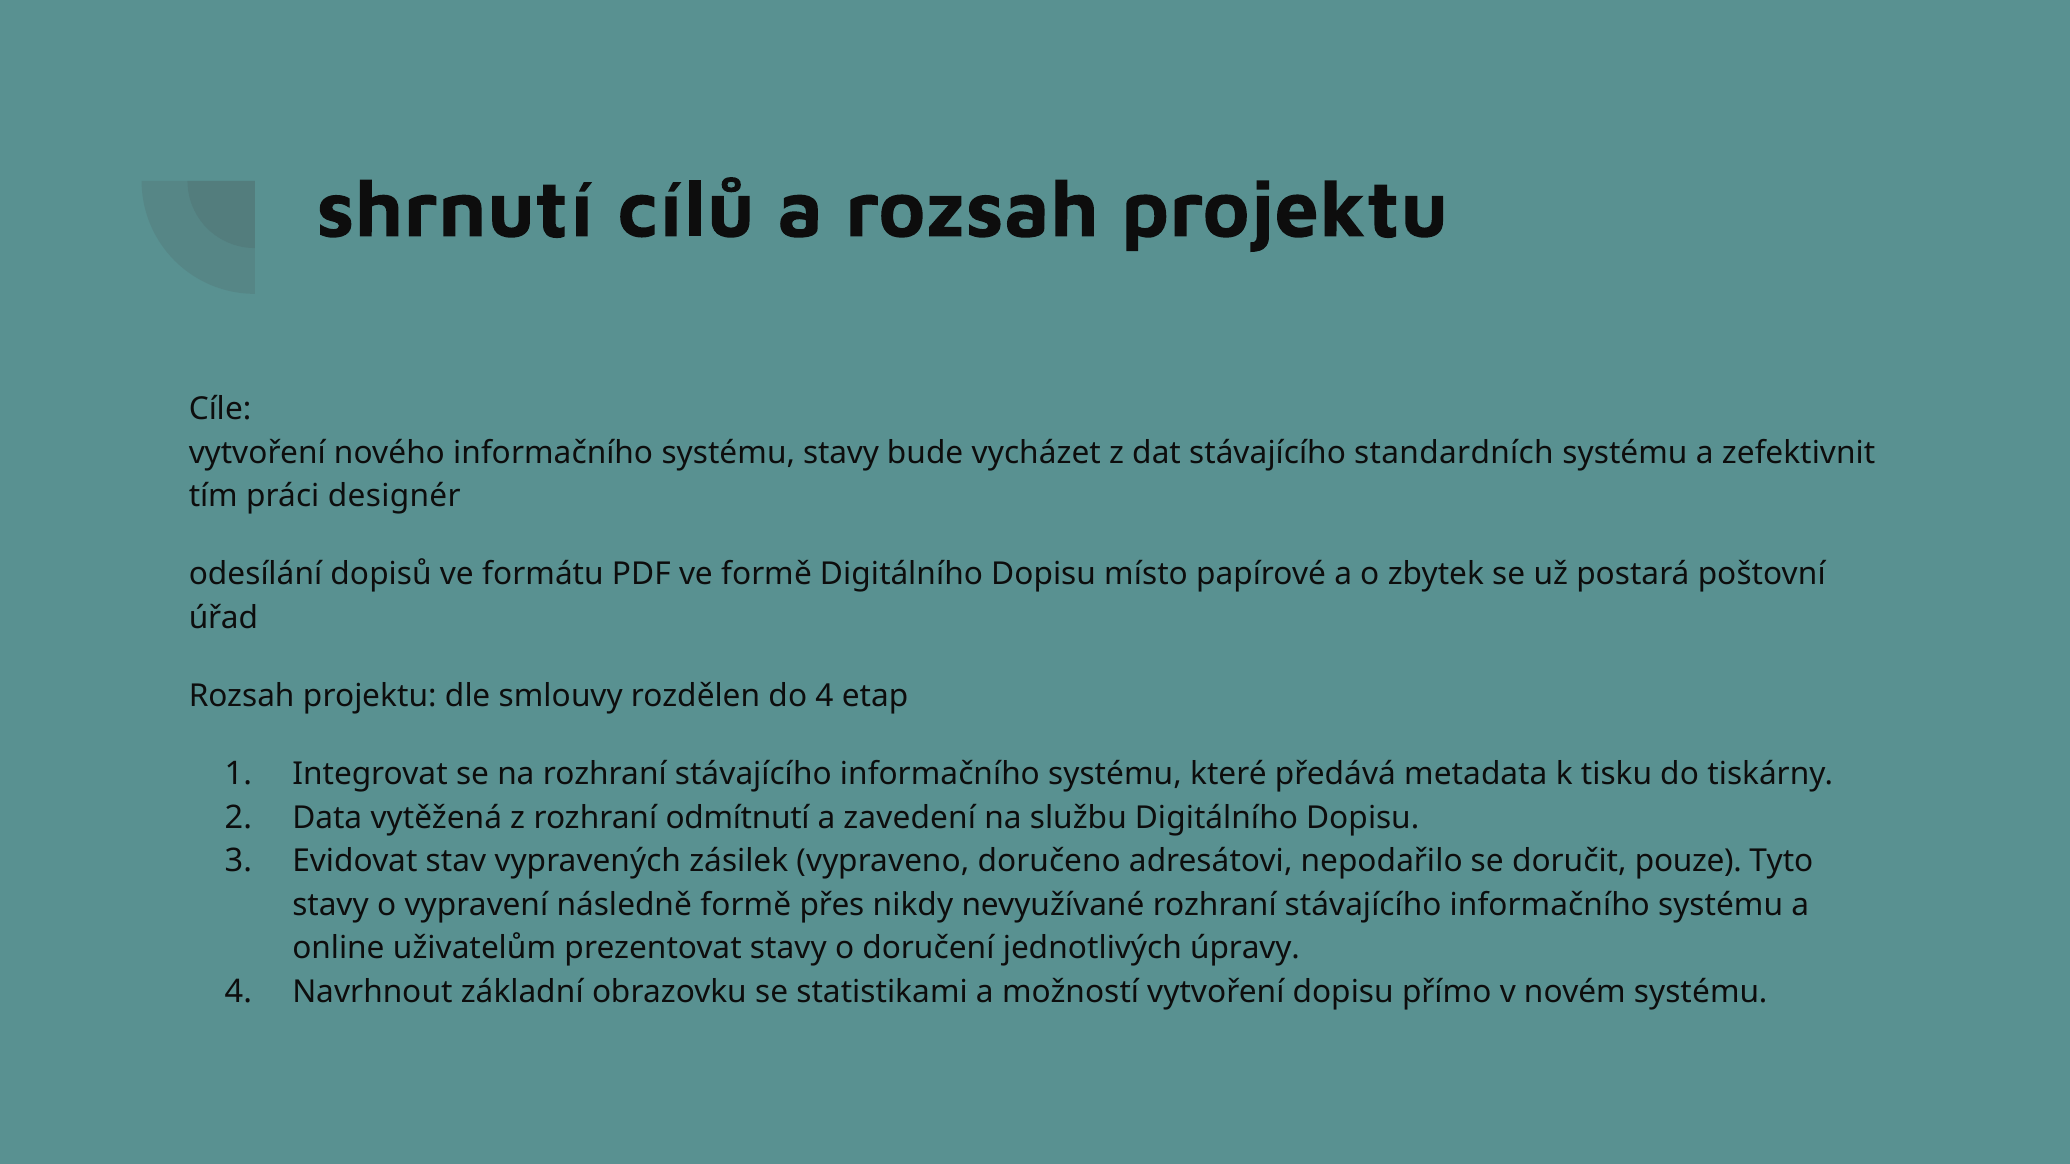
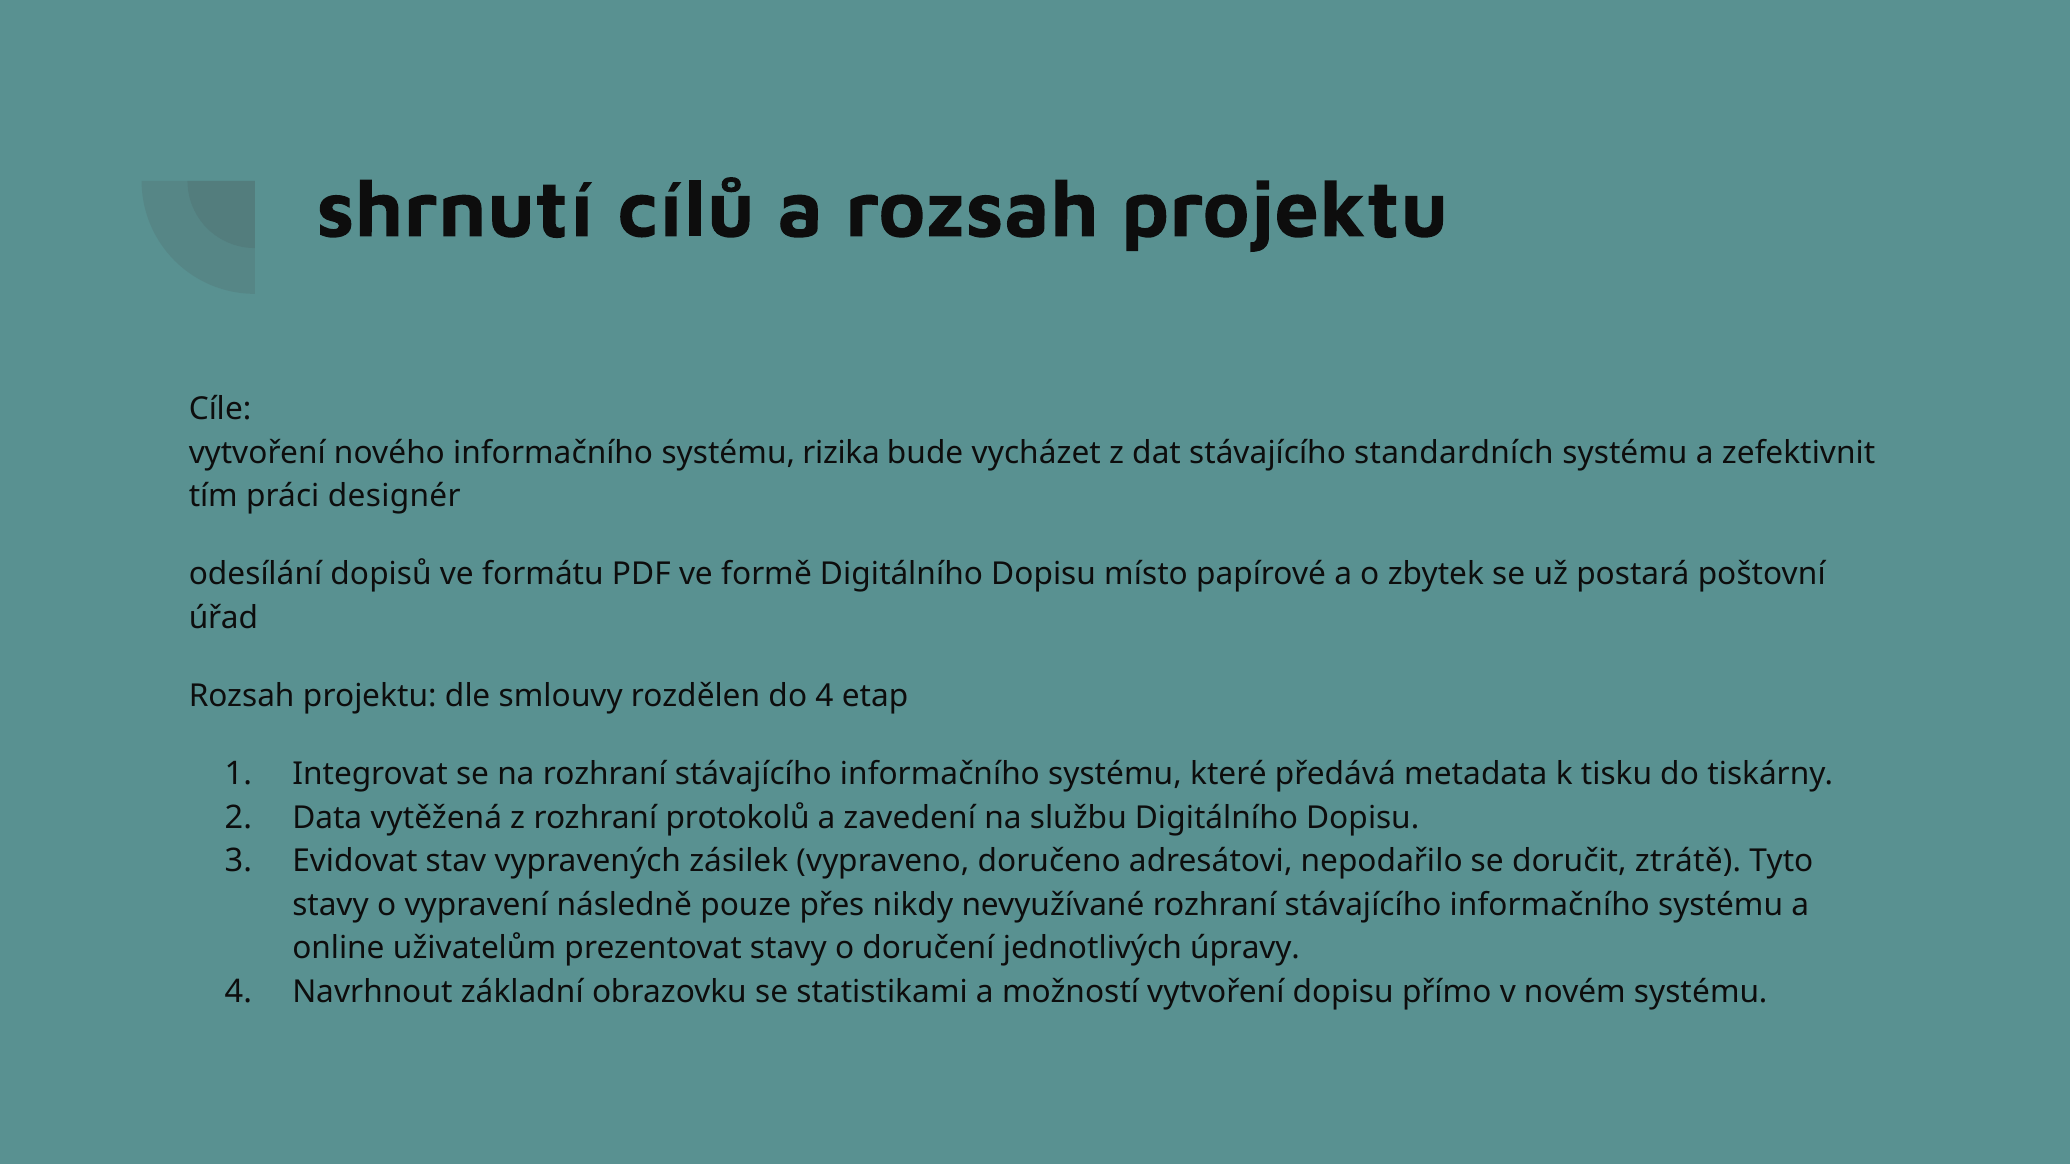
systému stavy: stavy -> rizika (841, 453)
odmítnutí: odmítnutí -> protokolů (738, 818)
pouze: pouze -> ztrátě (1688, 861)
následně formě: formě -> pouze (746, 905)
